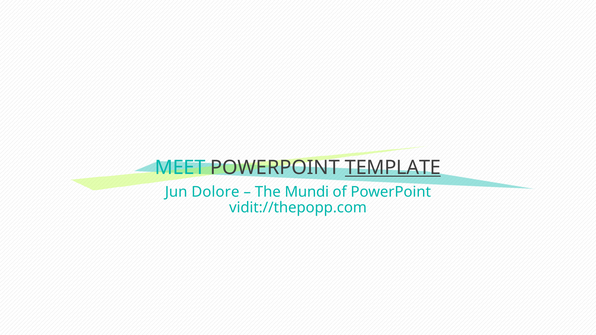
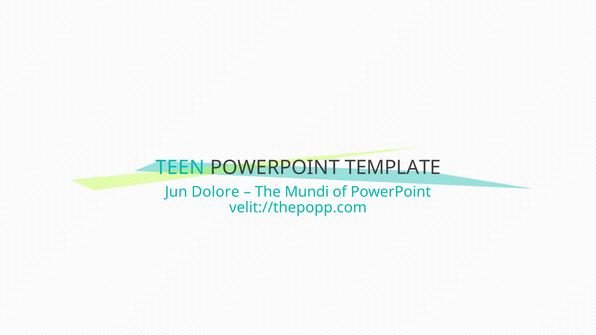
MEET: MEET -> TEEN (180, 168)
TEMPLATE underline: present -> none (393, 168)
vidit://thepopp.com: vidit://thepopp.com -> velit://thepopp.com (298, 208)
